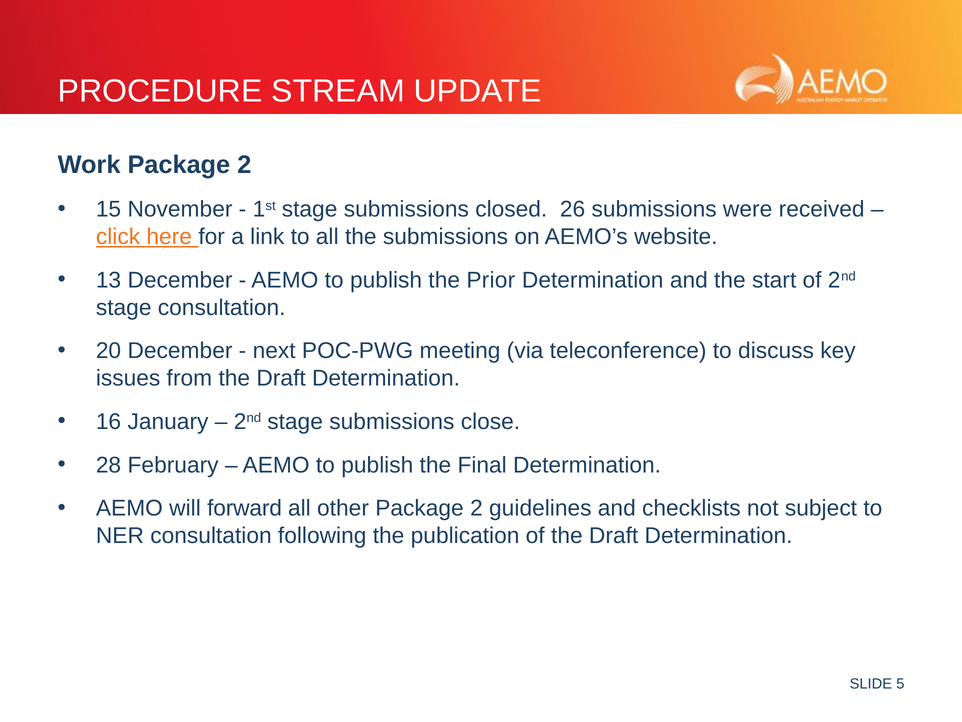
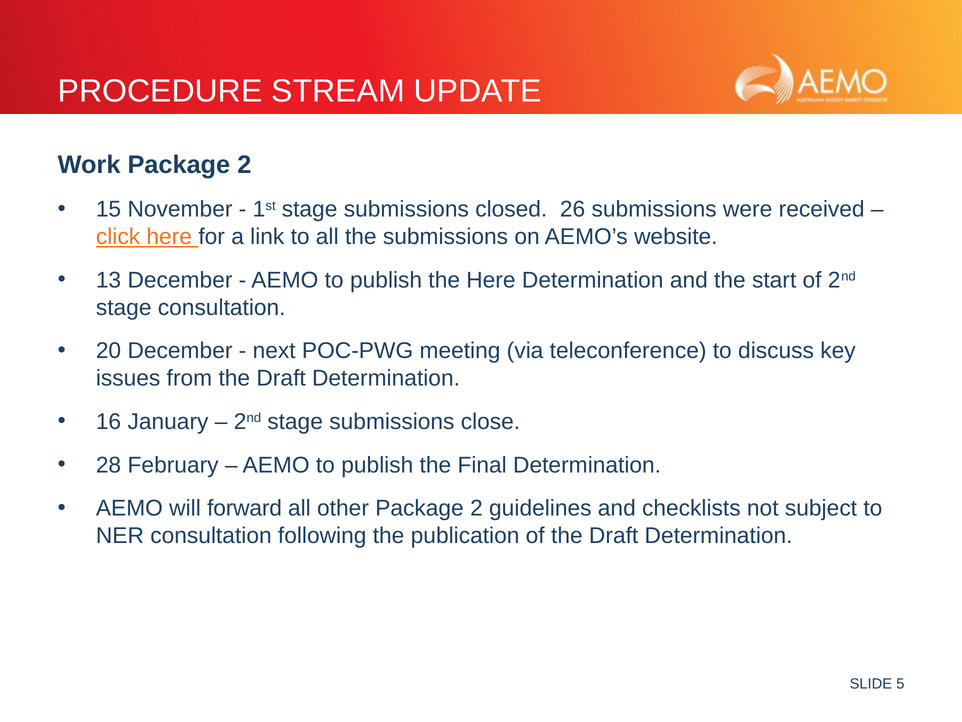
the Prior: Prior -> Here (491, 280)
